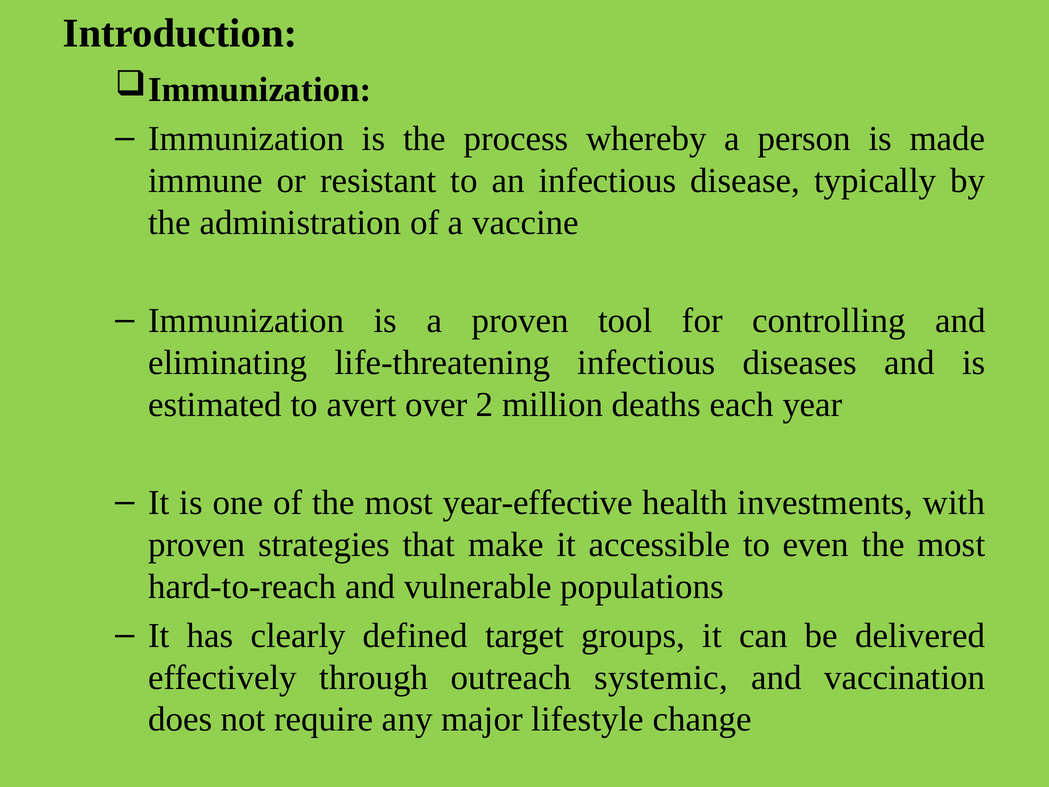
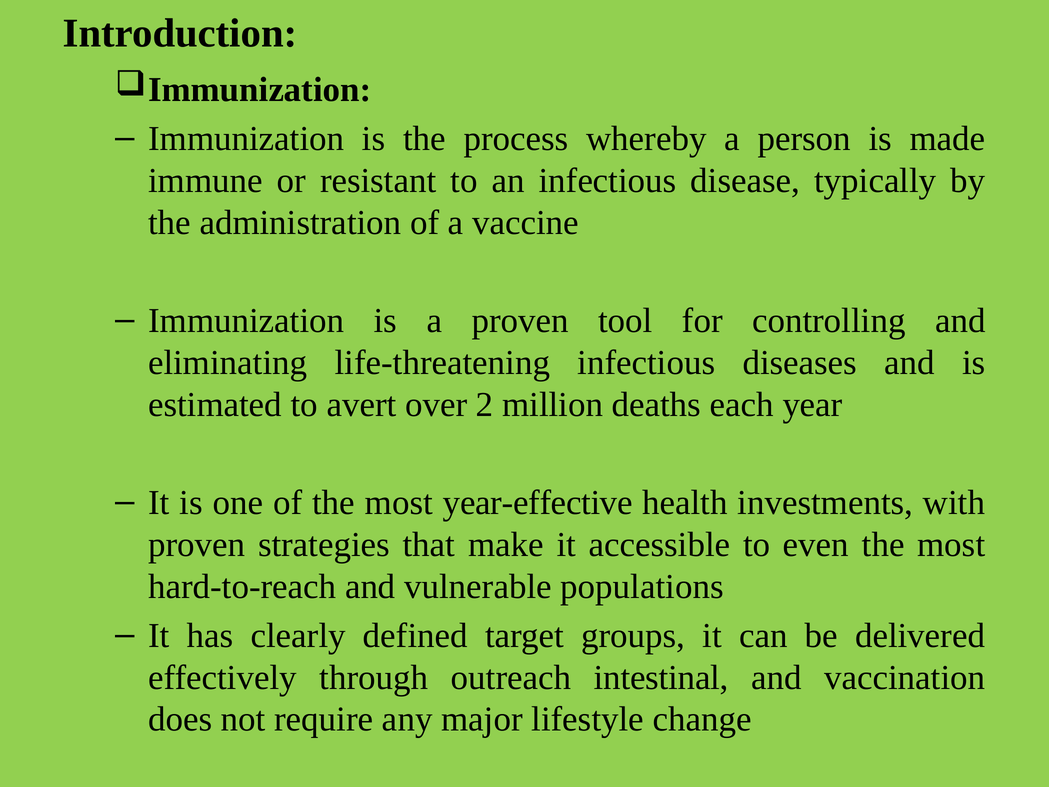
systemic: systemic -> intestinal (661, 677)
